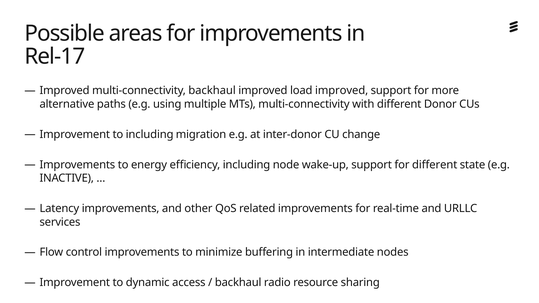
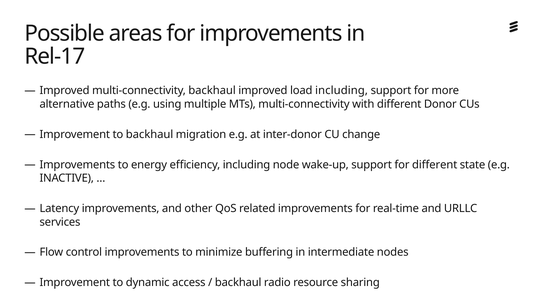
load improved: improved -> including (342, 91)
to including: including -> backhaul (150, 134)
